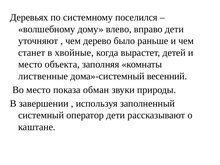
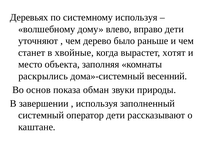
системному поселился: поселился -> используя (136, 17)
детей: детей -> хотят (174, 53)
лиственные: лиственные -> раскрылись (43, 76)
Во место: место -> основ (38, 90)
